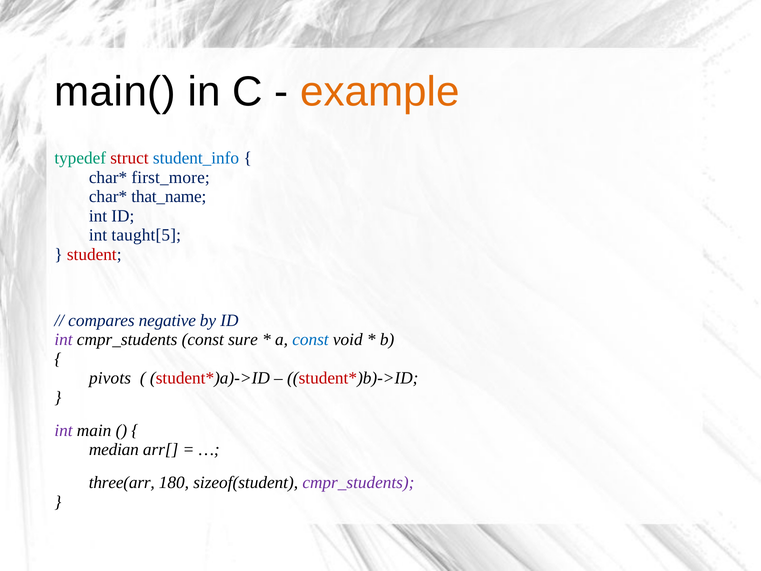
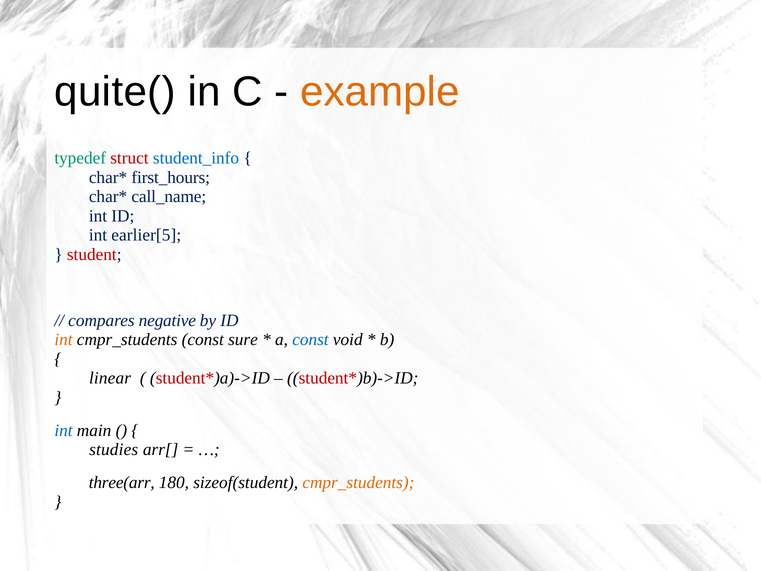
main(: main( -> quite( (115, 92)
first_more: first_more -> first_hours (171, 177)
that_name: that_name -> call_name (169, 196)
taught[5: taught[5 -> earlier[5 (146, 235)
int colour: purple -> orange (63, 339)
pivots: pivots -> linear (110, 378)
int colour: purple -> blue (63, 430)
median: median -> studies (114, 449)
cmpr_students colour: purple -> orange (358, 482)
